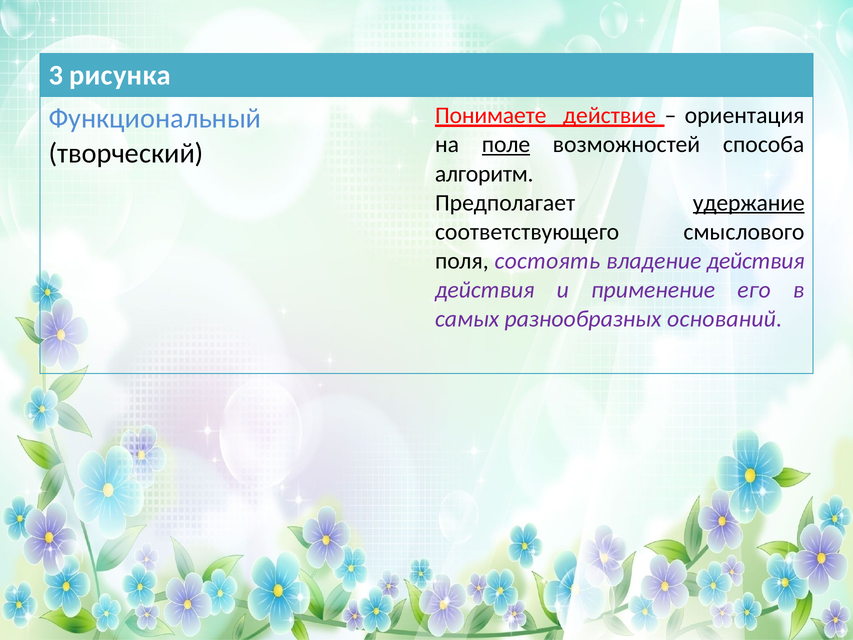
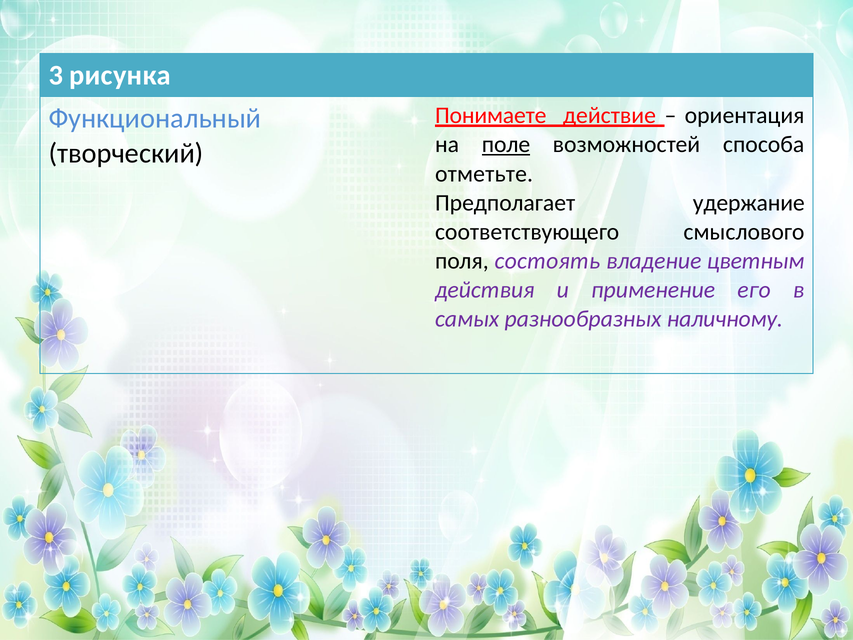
алгоритм: алгоритм -> отметьте (484, 174)
удержание underline: present -> none (749, 203)
владение действия: действия -> цветным (756, 261)
оснований: оснований -> наличному (725, 319)
